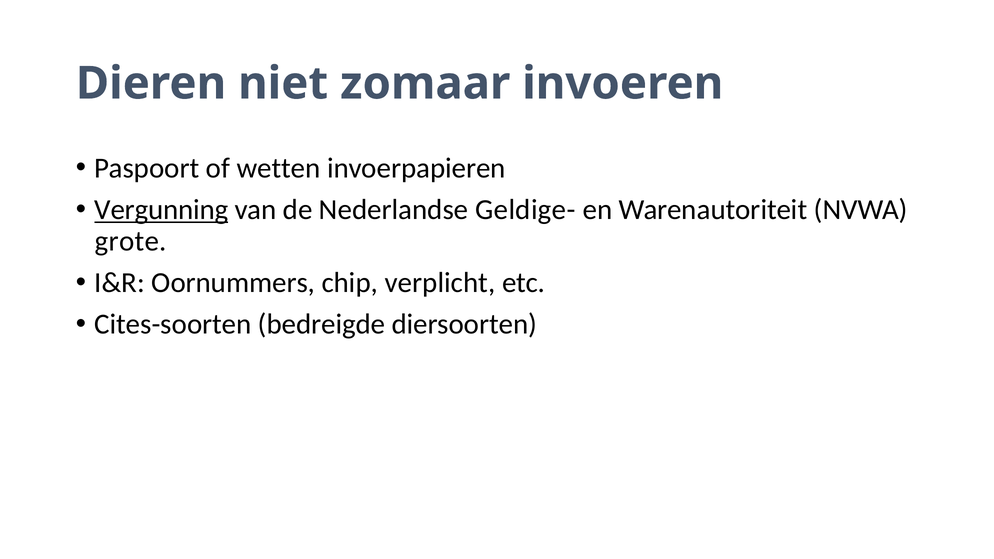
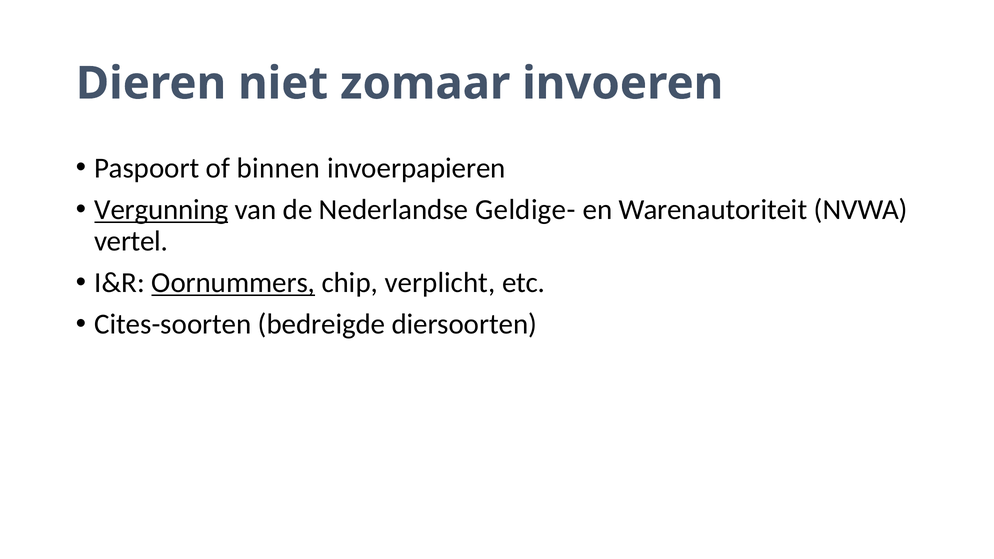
wetten: wetten -> binnen (278, 168)
grote: grote -> vertel (131, 241)
Oornummers underline: none -> present (233, 283)
